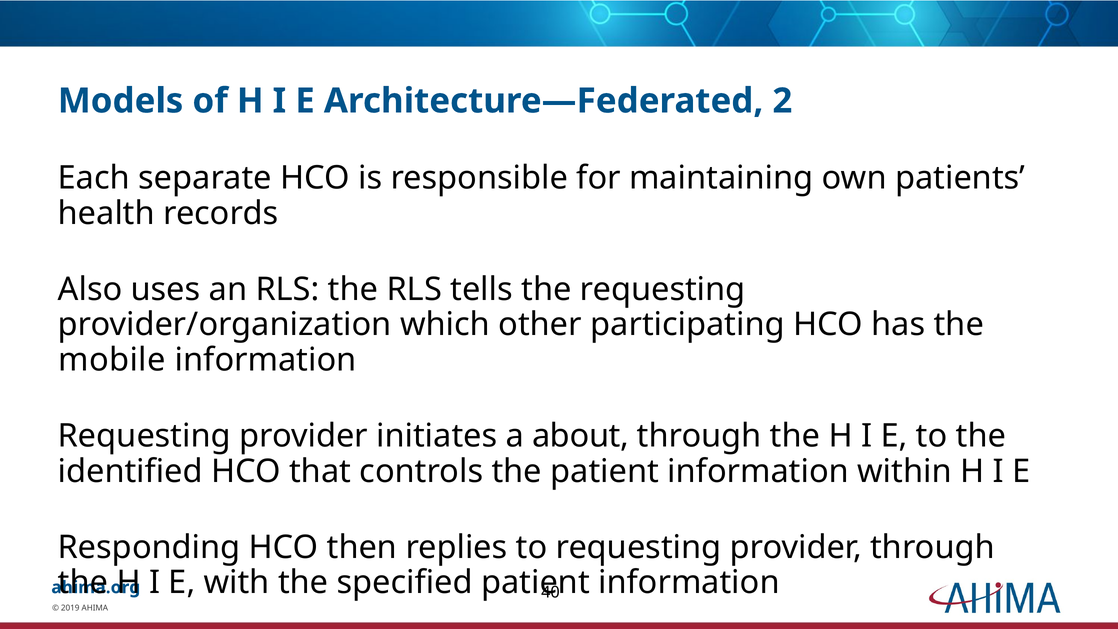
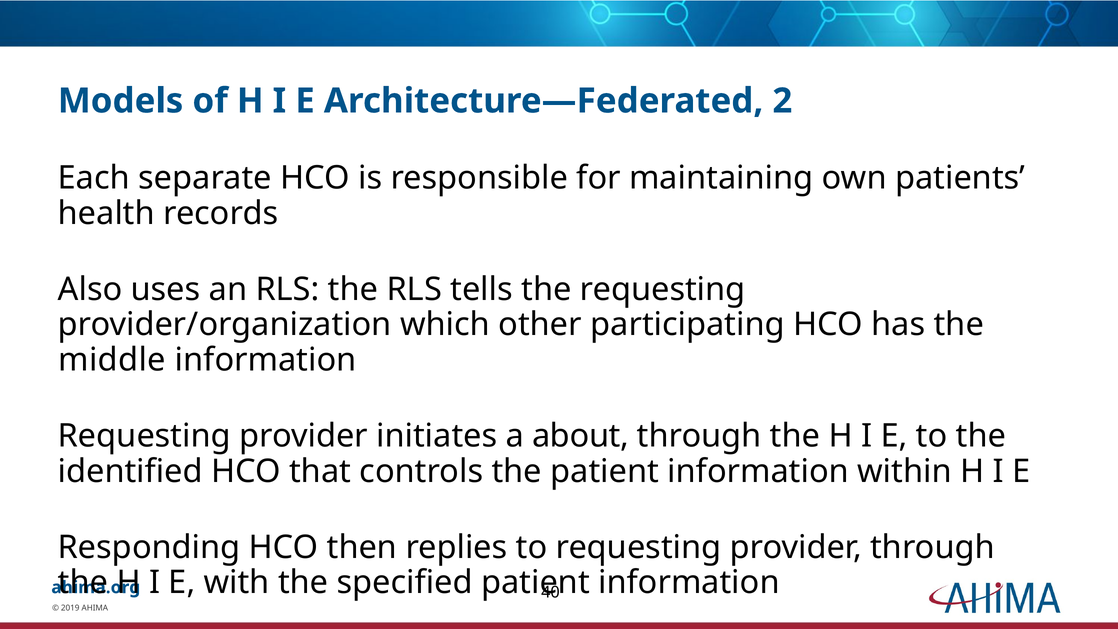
mobile: mobile -> middle (112, 360)
